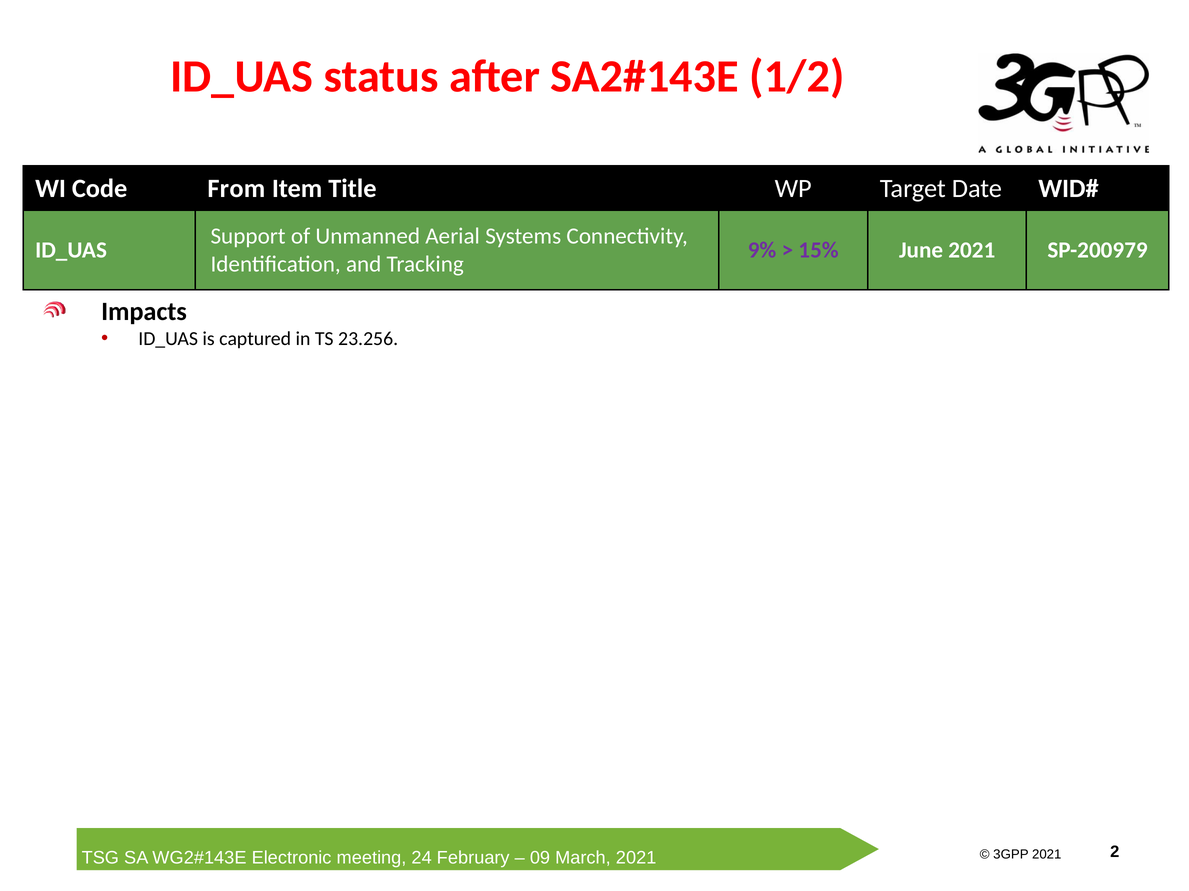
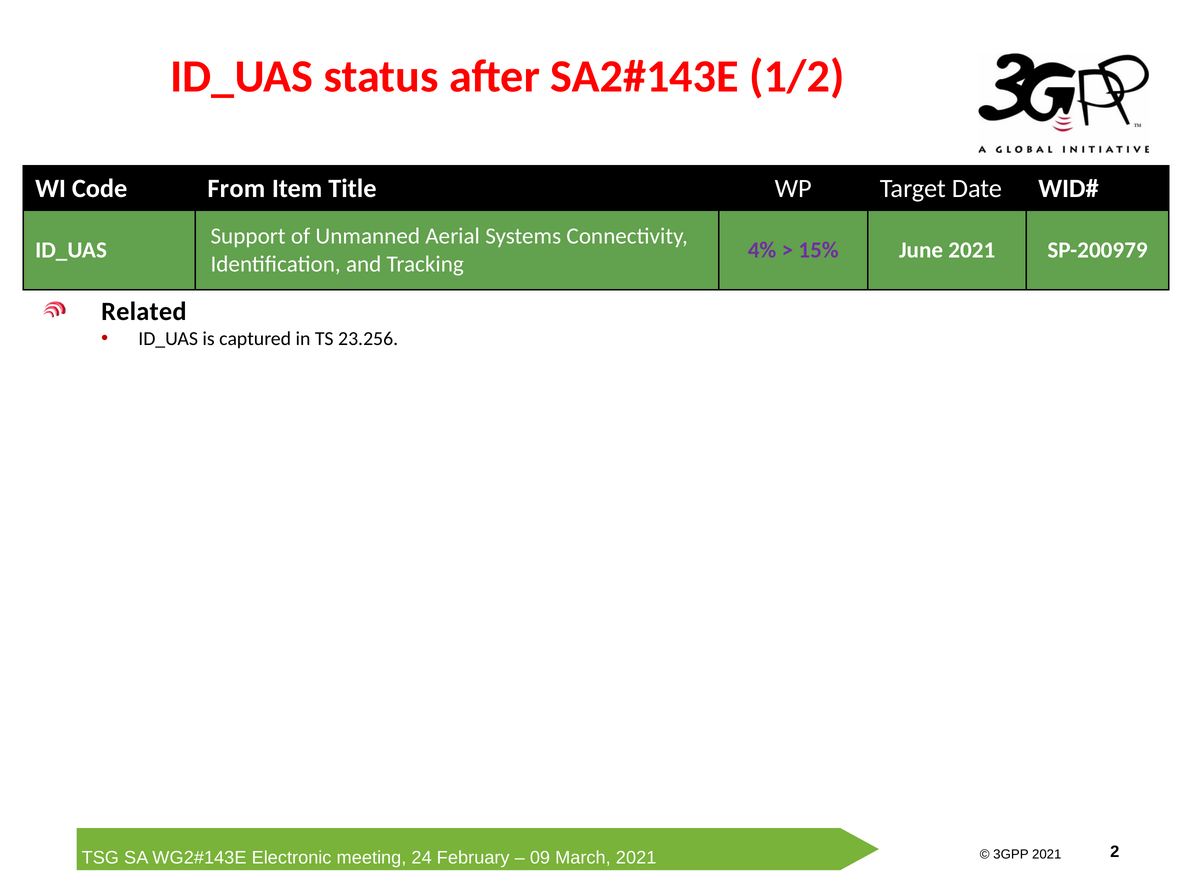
9%: 9% -> 4% (762, 250)
Impacts: Impacts -> Related (144, 312)
